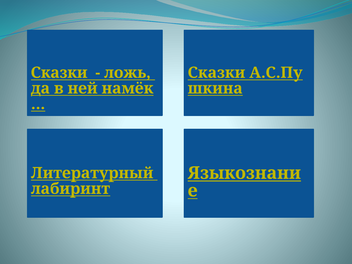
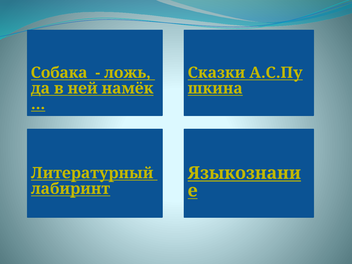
Сказки: Сказки -> Собака (59, 73)
